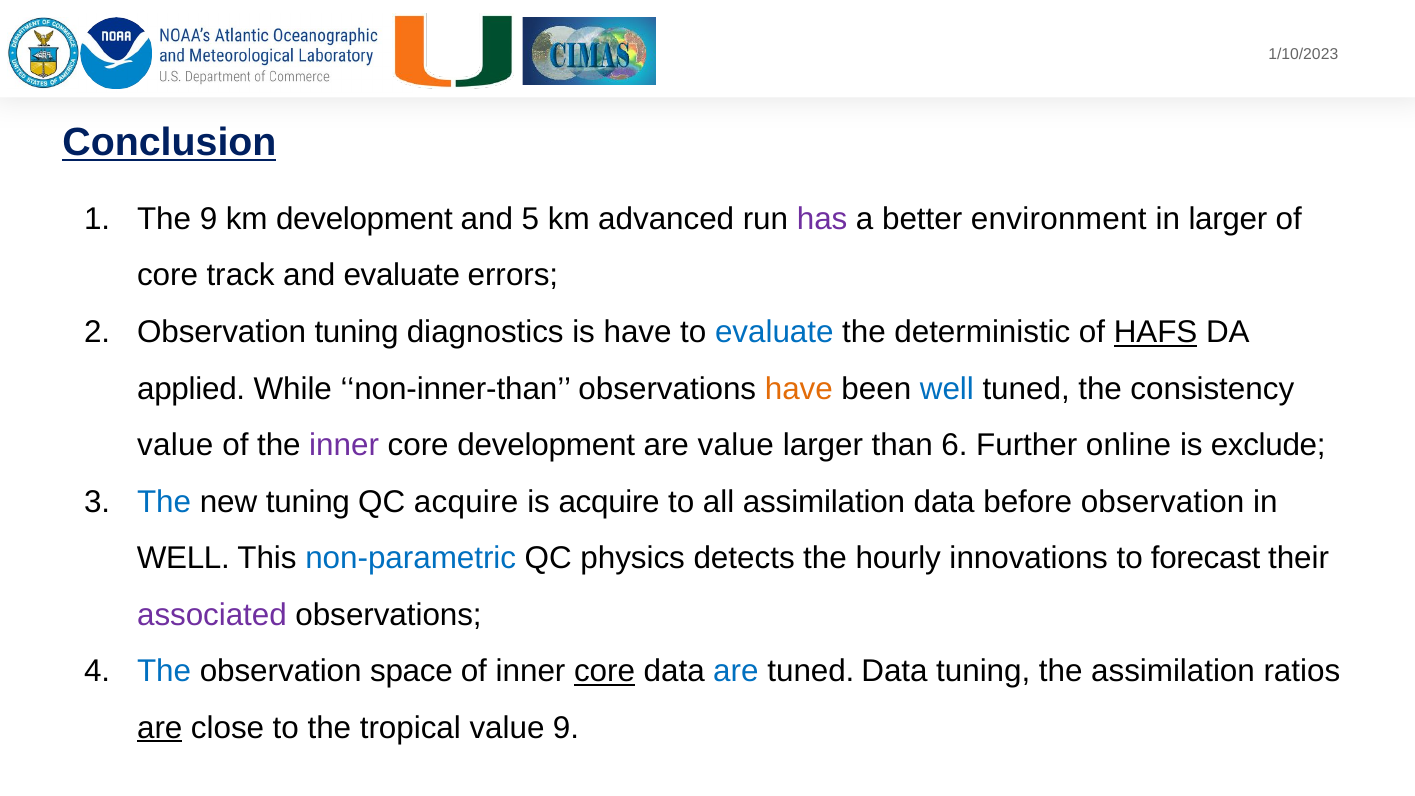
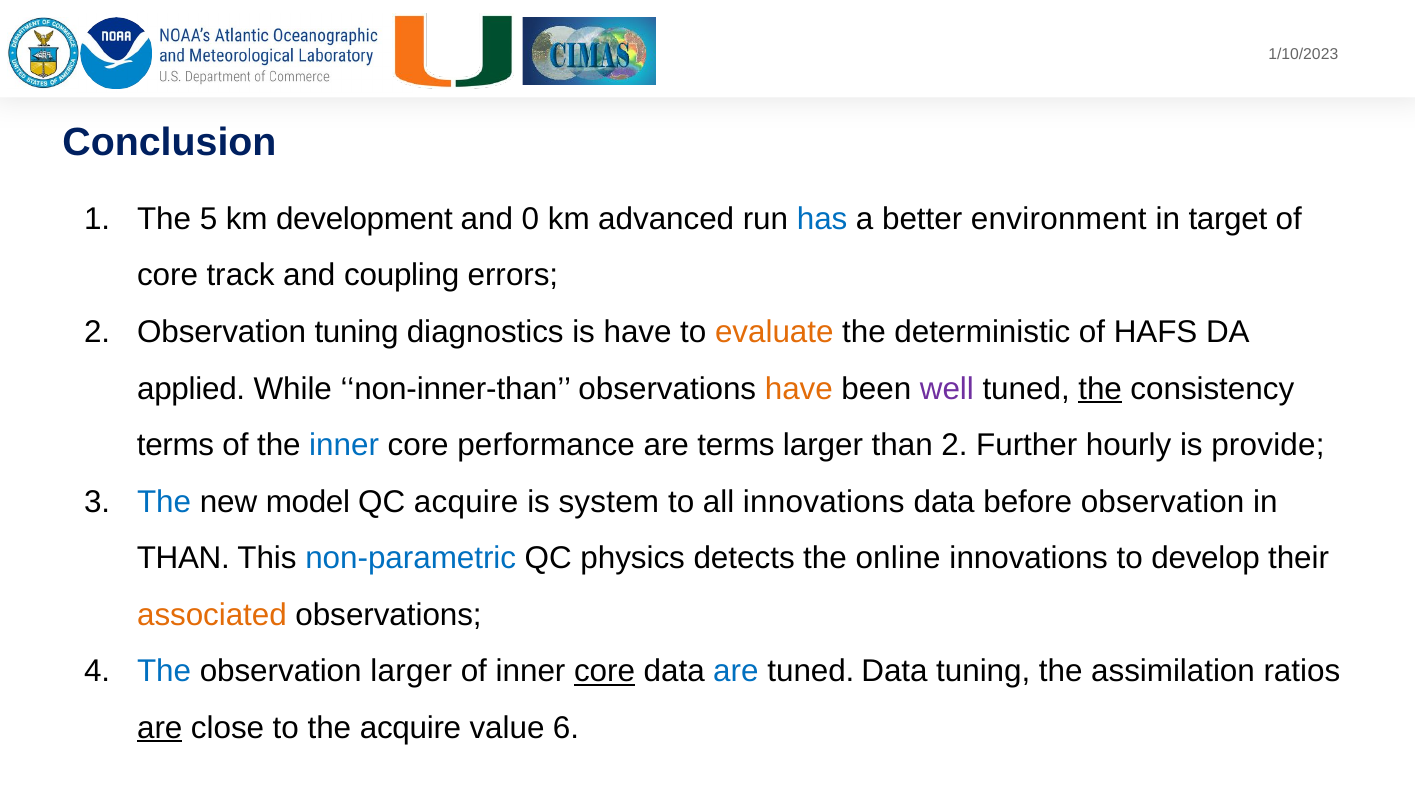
Conclusion underline: present -> none (169, 143)
The 9: 9 -> 5 (209, 219)
5: 5 -> 0 (530, 219)
has colour: purple -> blue (822, 219)
in larger: larger -> target (1228, 219)
and evaluate: evaluate -> coupling (402, 276)
evaluate colour: blue -> orange (774, 332)
HAFS underline: present -> none (1156, 332)
well colour: blue -> purple (947, 389)
the underline: none -> present (1100, 389)
value: value -> terms (176, 445)
inner colour: purple -> blue (344, 445)
core development: development -> performance (546, 445)
are value: value -> terms (736, 445)
than 6: 6 -> 2 (955, 445)
online: online -> hourly (1129, 445)
exclude: exclude -> provide (1268, 445)
new tuning: tuning -> model (308, 502)
is acquire: acquire -> system (609, 502)
all assimilation: assimilation -> innovations (824, 502)
WELL: WELL -> THAN (183, 558)
hourly: hourly -> online (898, 558)
forecast: forecast -> develop (1206, 558)
associated colour: purple -> orange (212, 615)
observation space: space -> larger (411, 671)
the tropical: tropical -> acquire (411, 728)
value 9: 9 -> 6 (566, 728)
